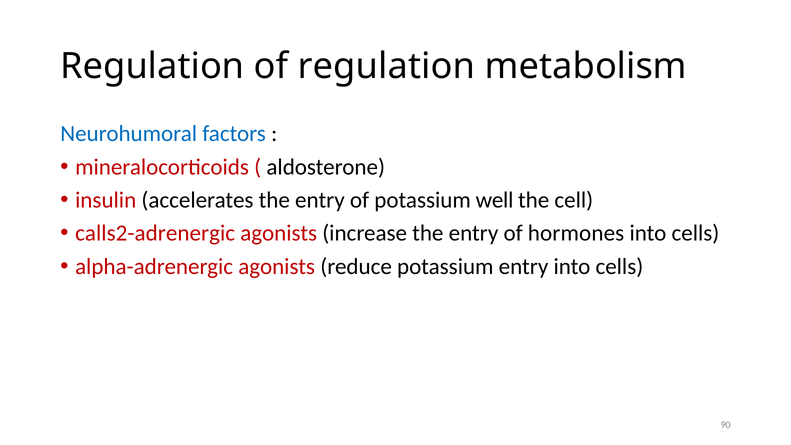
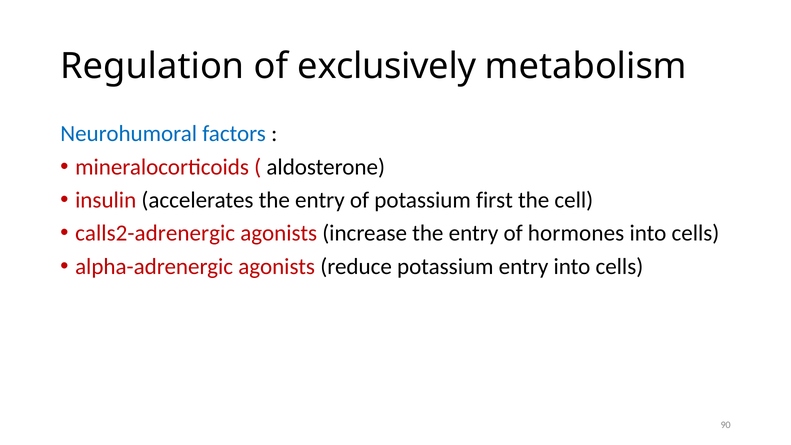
of regulation: regulation -> exclusively (387, 66)
well: well -> first (494, 200)
